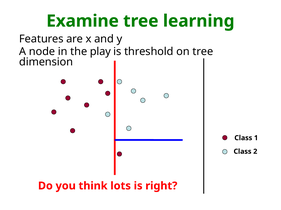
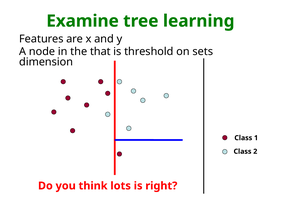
play: play -> that (100, 52)
on tree: tree -> sets (203, 52)
